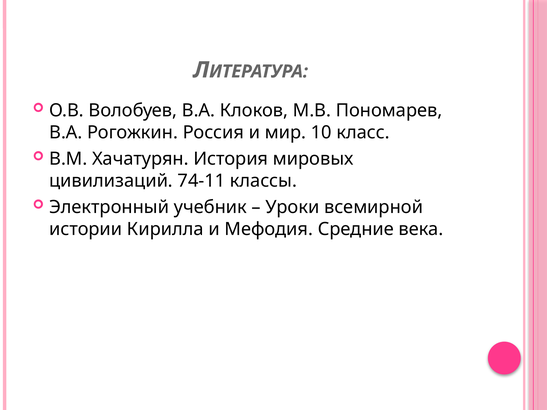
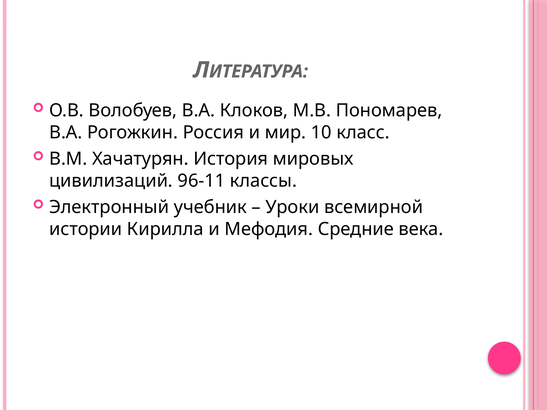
74-11: 74-11 -> 96-11 (201, 181)
